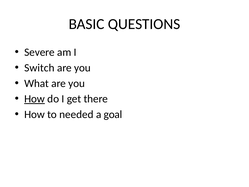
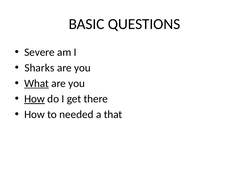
Switch: Switch -> Sharks (39, 68)
What underline: none -> present (37, 83)
goal: goal -> that (113, 114)
